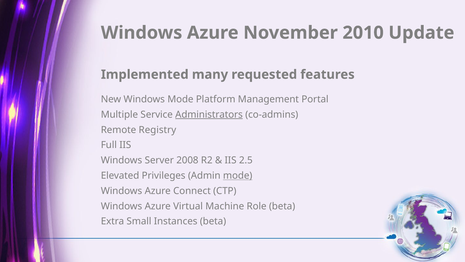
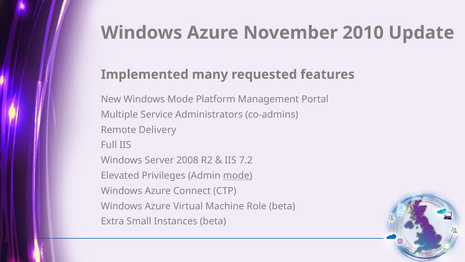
Administrators underline: present -> none (209, 115)
Registry: Registry -> Delivery (157, 130)
2.5: 2.5 -> 7.2 (246, 160)
